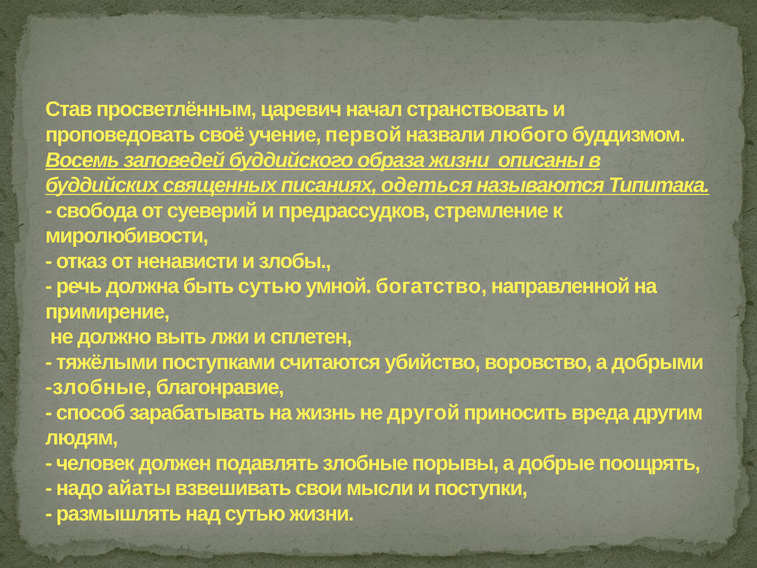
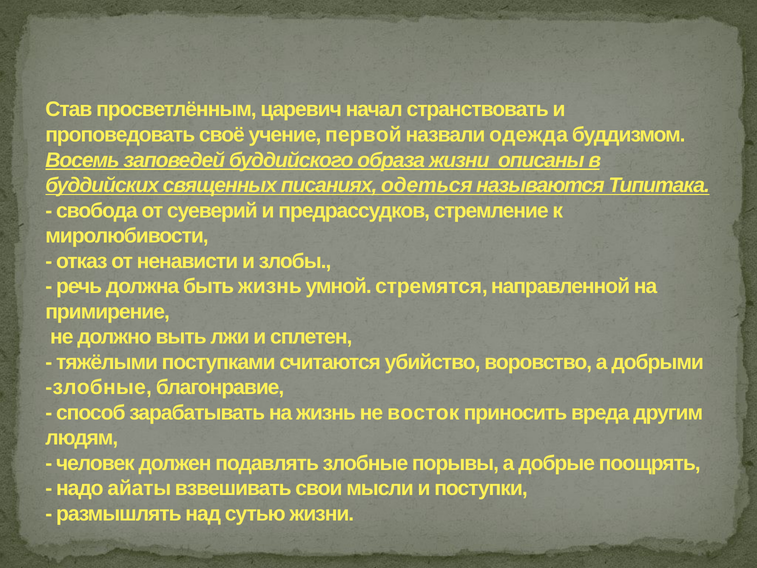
любого: любого -> одежда (529, 135)
быть сутью: сутью -> жизнь (270, 286)
богатство: богатство -> стремятся (431, 286)
другой: другой -> восток (423, 412)
